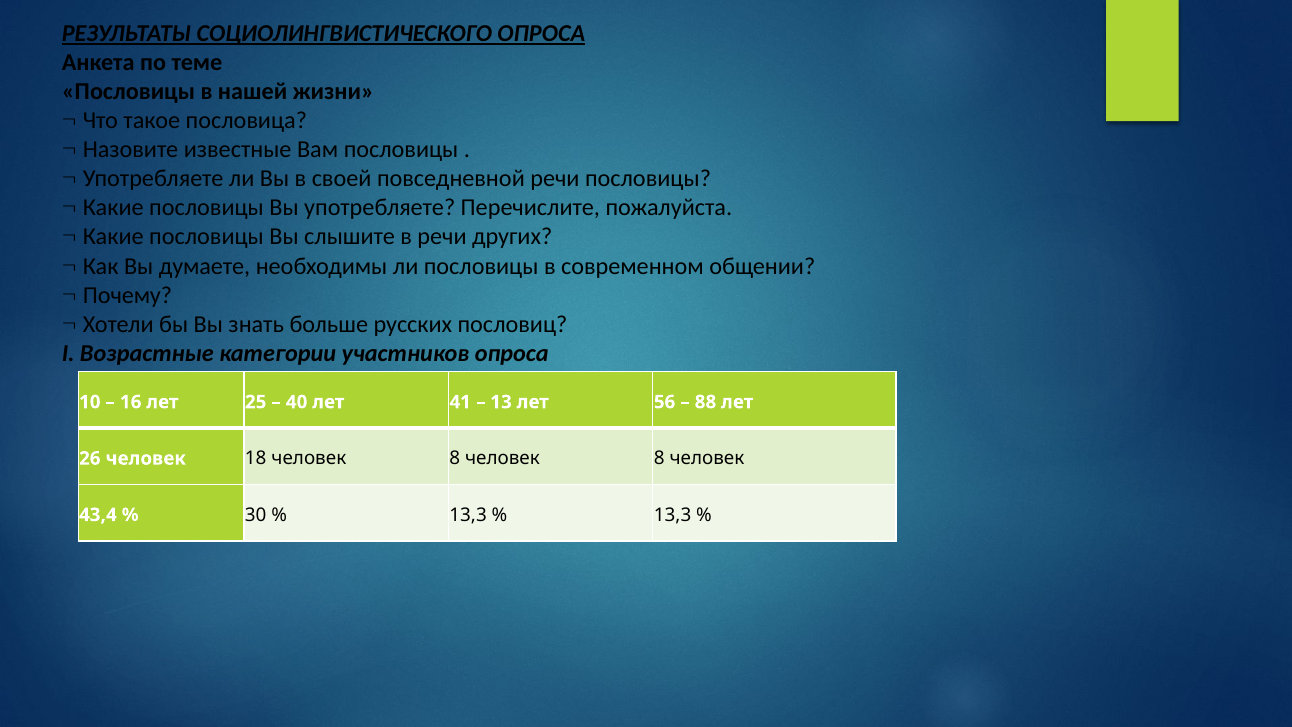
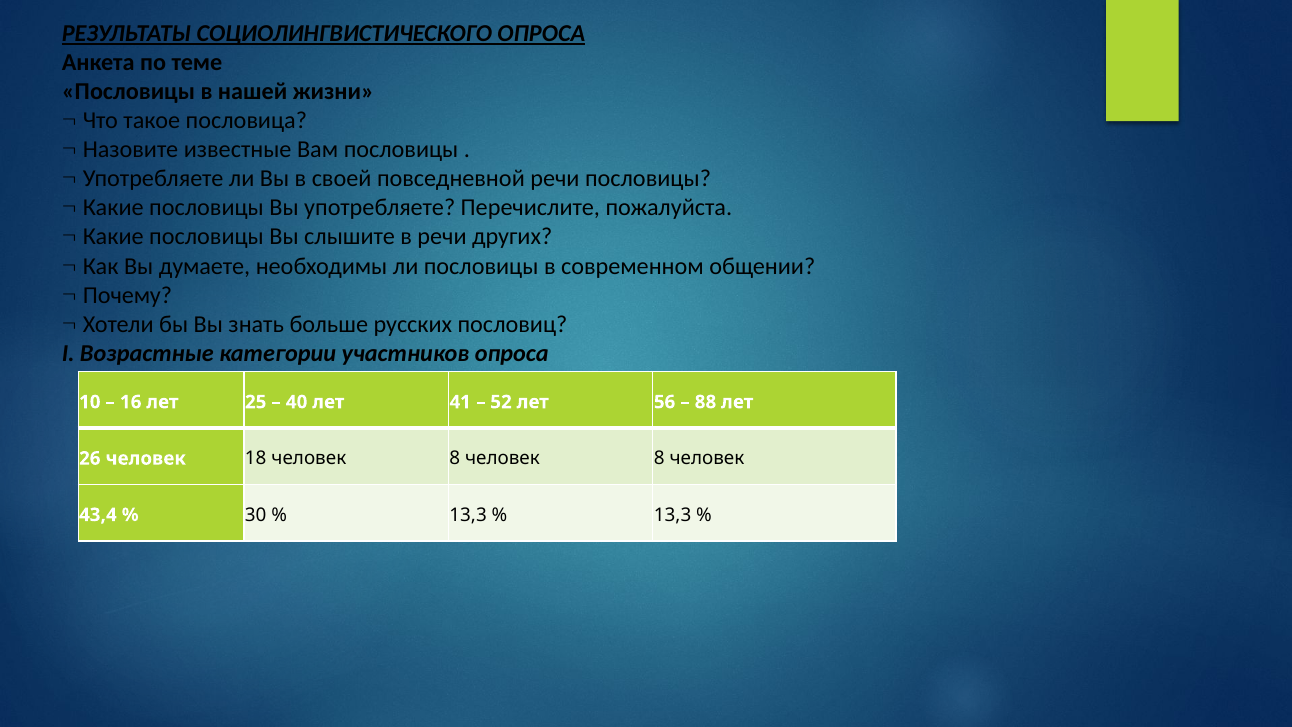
13: 13 -> 52 (501, 402)
